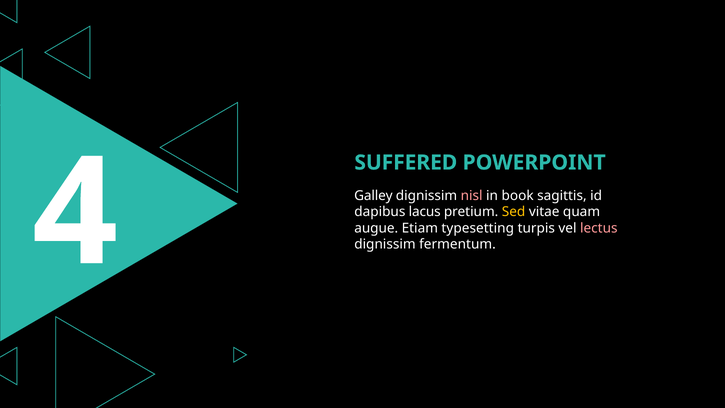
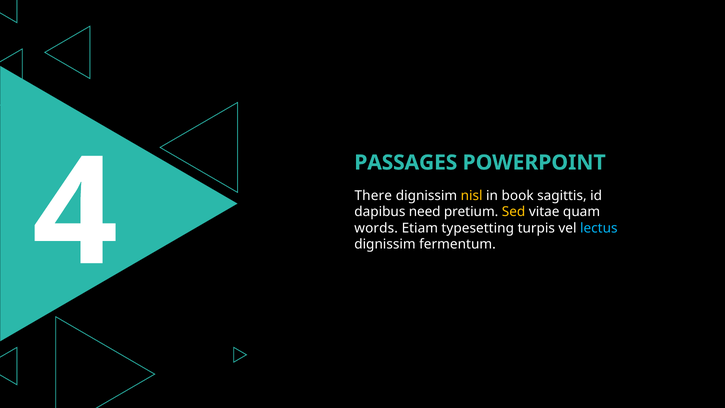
SUFFERED: SUFFERED -> PASSAGES (406, 163)
Galley: Galley -> There (373, 195)
nisl colour: pink -> yellow (472, 195)
lacus: lacus -> need (425, 212)
augue: augue -> words (376, 228)
lectus colour: pink -> light blue (599, 228)
